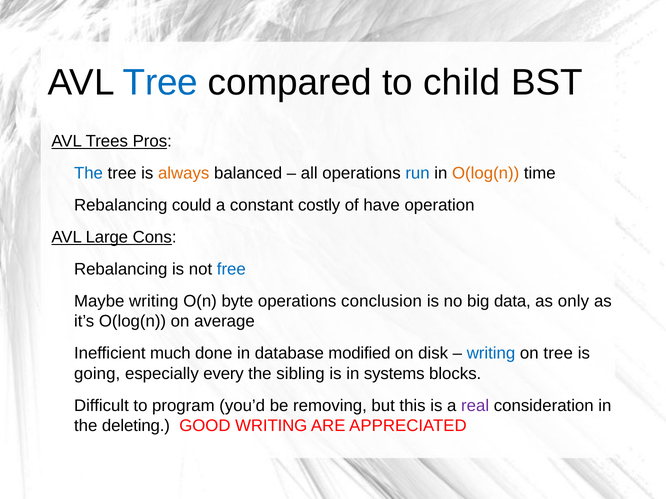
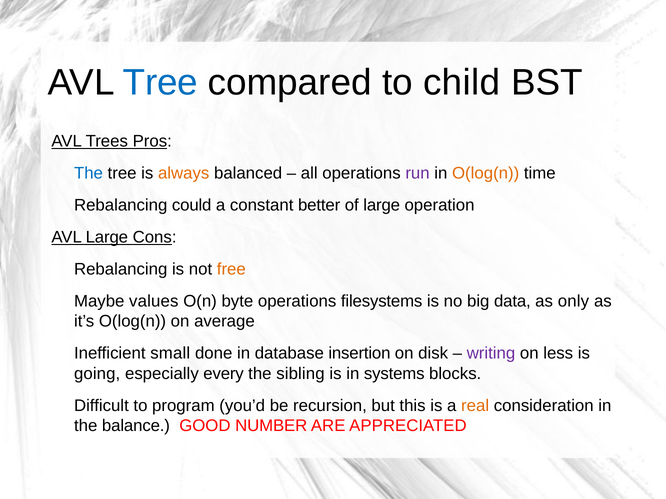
run colour: blue -> purple (418, 173)
costly: costly -> better (319, 205)
of have: have -> large (382, 205)
free colour: blue -> orange (231, 269)
Maybe writing: writing -> values (154, 302)
conclusion: conclusion -> filesystems (382, 302)
much: much -> small (170, 354)
modified: modified -> insertion (359, 354)
writing colour: blue -> purple (491, 354)
on tree: tree -> less (558, 354)
removing: removing -> recursion (330, 406)
real colour: purple -> orange (475, 406)
deleting: deleting -> balance (136, 426)
GOOD WRITING: WRITING -> NUMBER (271, 426)
